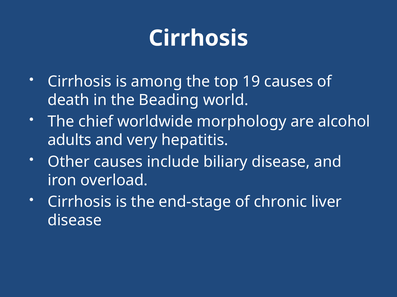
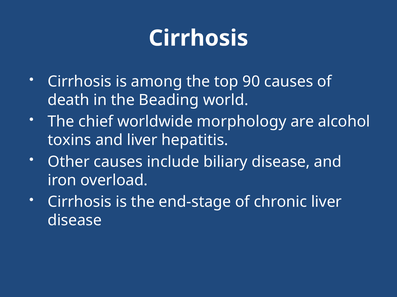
19: 19 -> 90 (251, 82)
adults: adults -> toxins (69, 140)
and very: very -> liver (142, 140)
